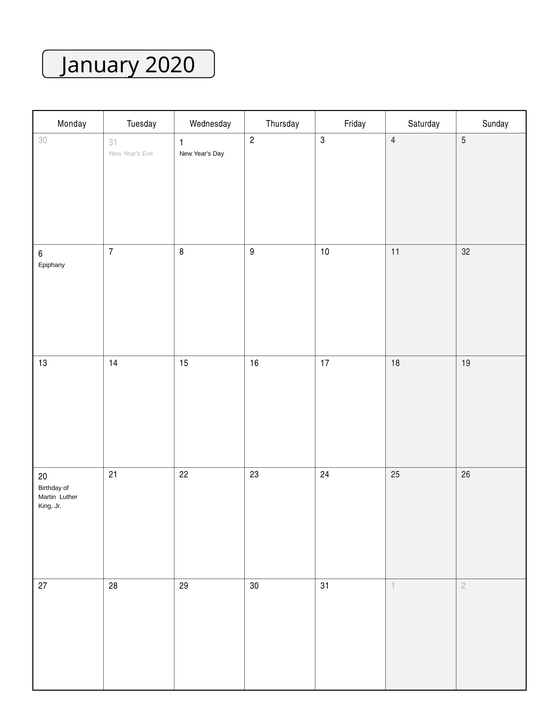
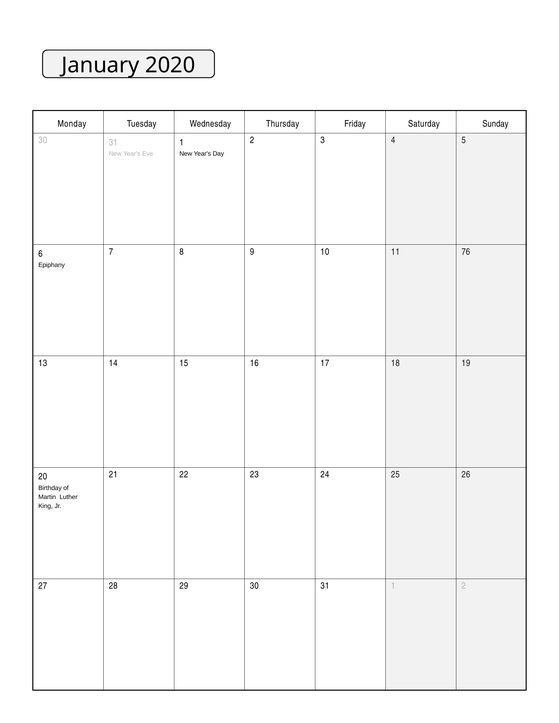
32: 32 -> 76 (466, 252)
